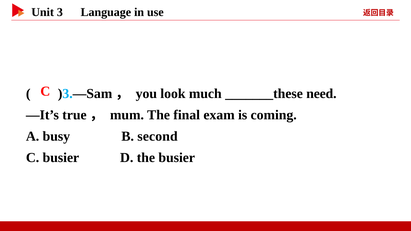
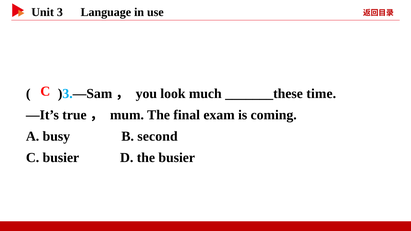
need: need -> time (321, 94)
